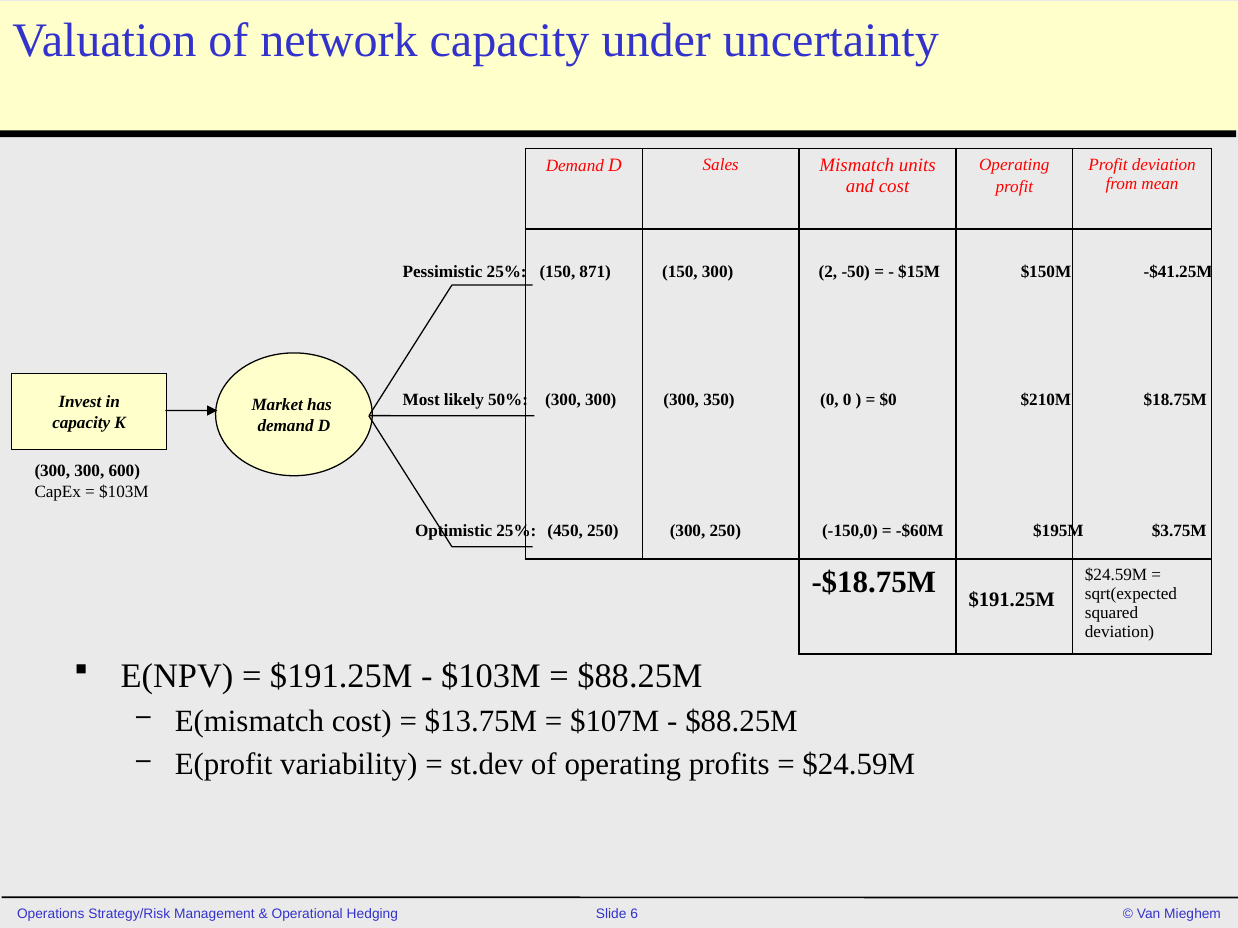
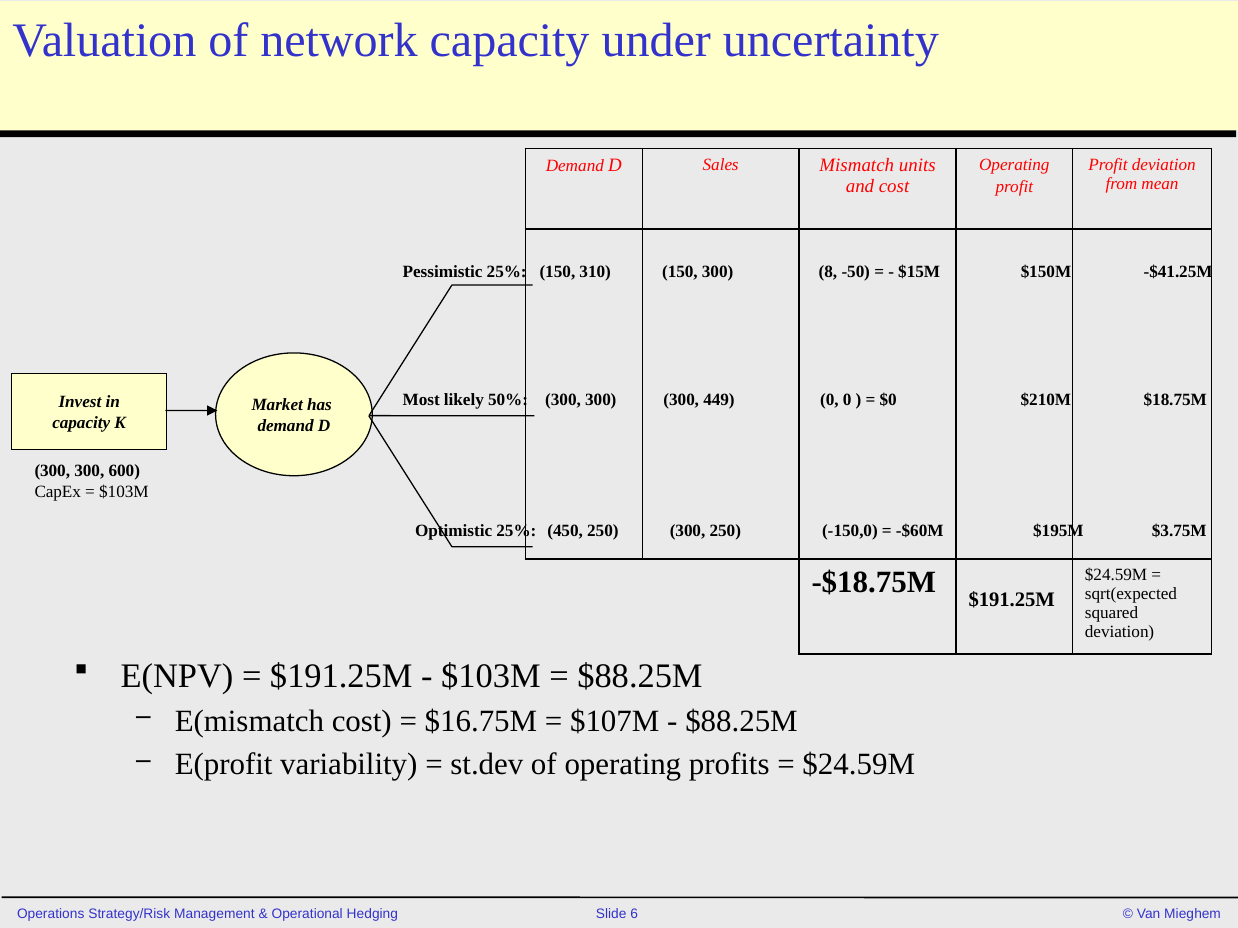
871: 871 -> 310 (595, 272)
2: 2 -> 8 (828, 272)
350: 350 -> 449 (719, 400)
$13.75M: $13.75M -> $16.75M (481, 721)
